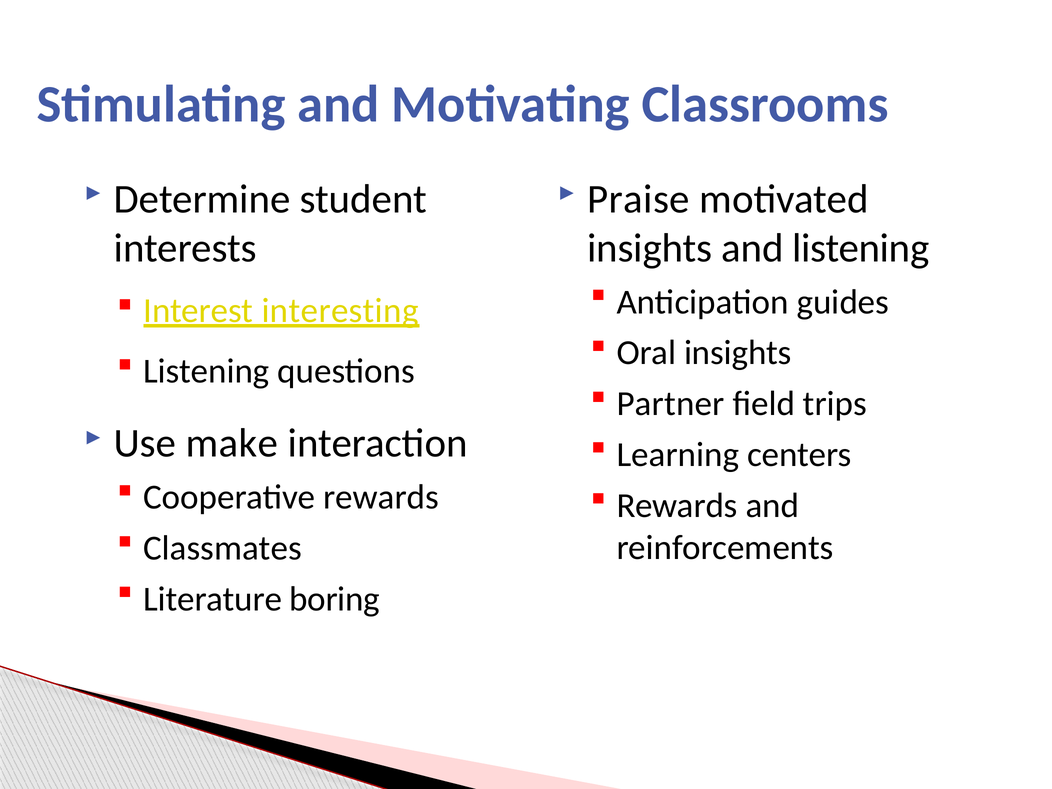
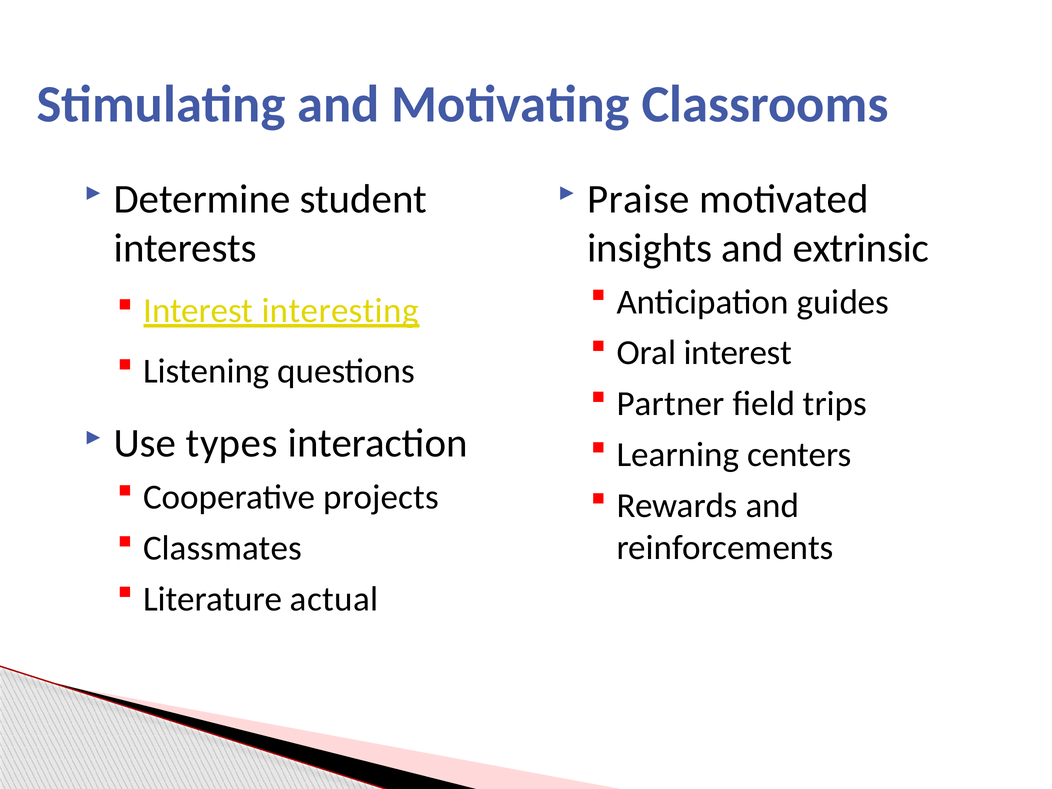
and listening: listening -> extrinsic (861, 248)
Oral insights: insights -> interest (738, 353)
make: make -> types (232, 443)
Cooperative rewards: rewards -> projects (381, 497)
boring: boring -> actual (334, 599)
